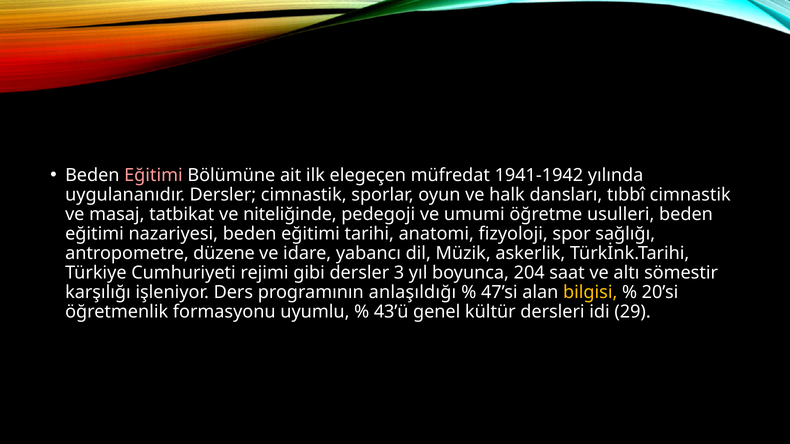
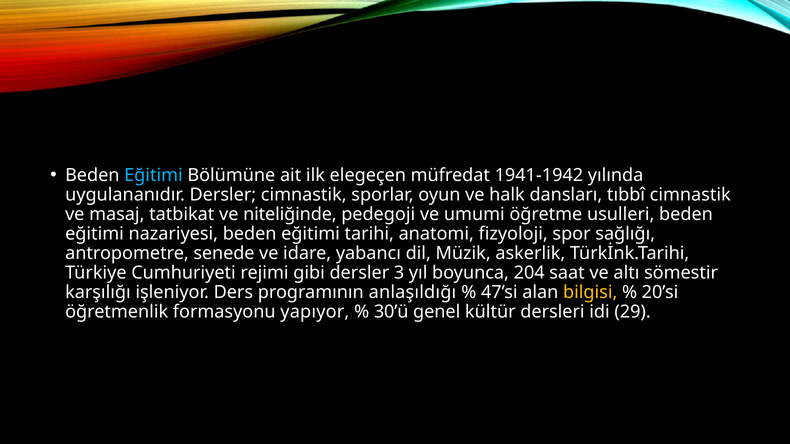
Eğitimi colour: pink -> light blue (153, 175)
düzene: düzene -> senede (224, 254)
uyumlu: uyumlu -> yapıyor (315, 312)
43’ü: 43’ü -> 30’ü (391, 312)
